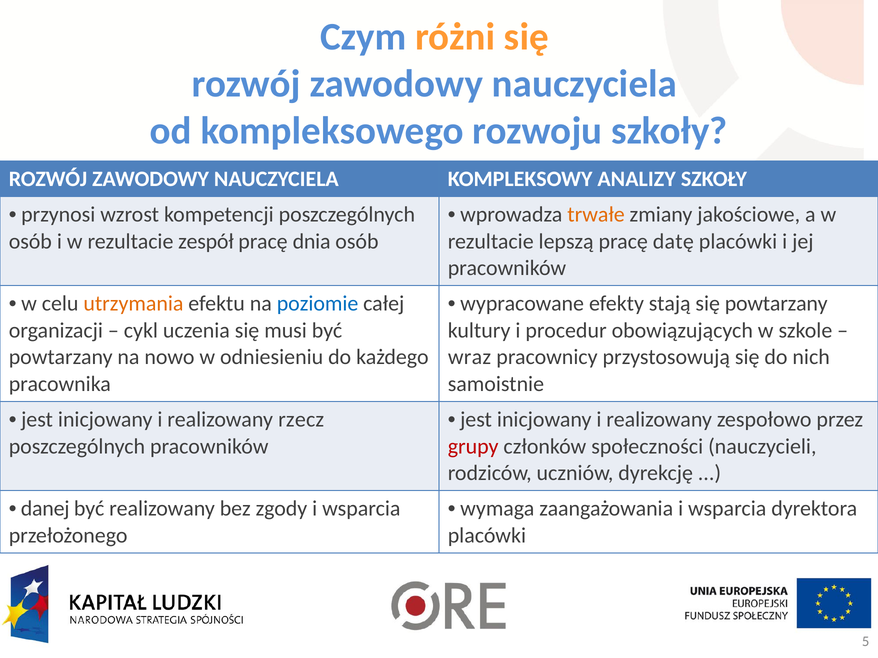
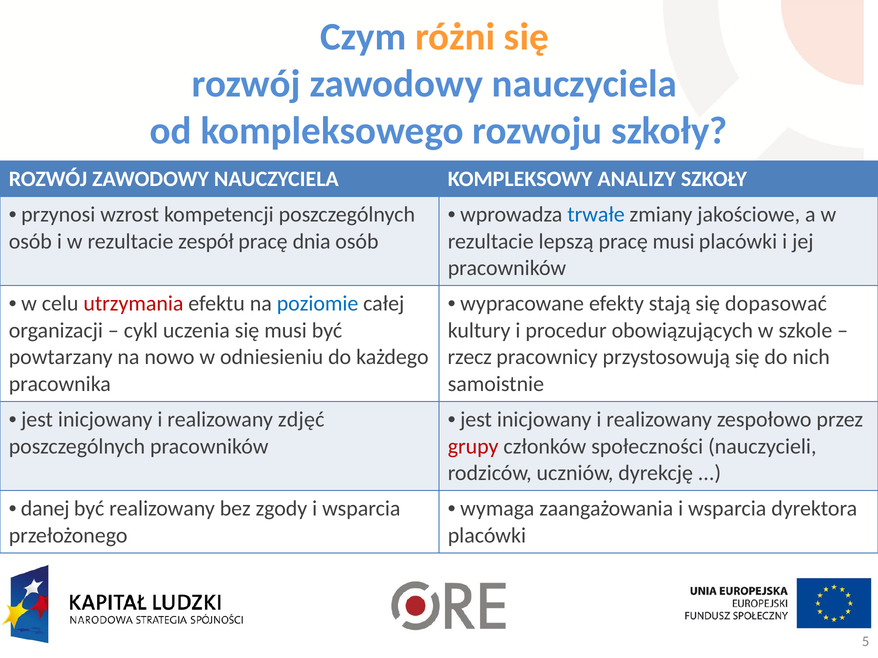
trwałe colour: orange -> blue (596, 215)
pracę datę: datę -> musi (674, 241)
utrzymania colour: orange -> red (133, 304)
się powtarzany: powtarzany -> dopasować (776, 304)
wraz: wraz -> rzecz (470, 357)
rzecz: rzecz -> zdjęć (301, 420)
